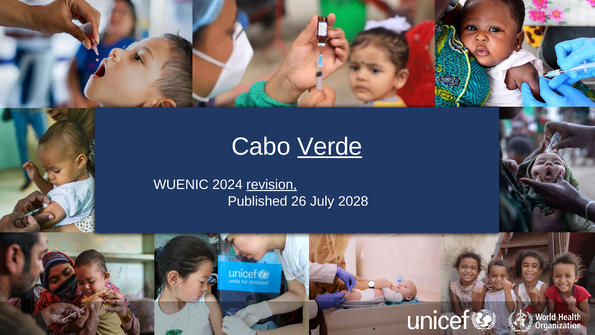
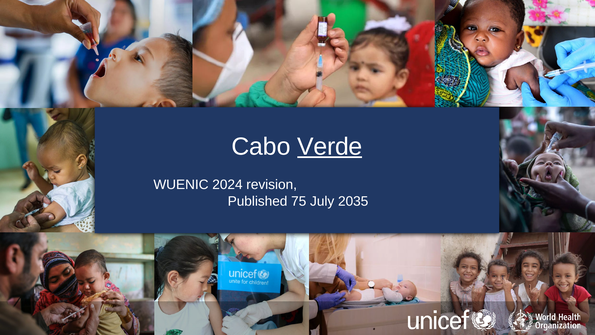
revision underline: present -> none (272, 184)
26: 26 -> 75 (299, 201)
2028: 2028 -> 2035 (353, 201)
